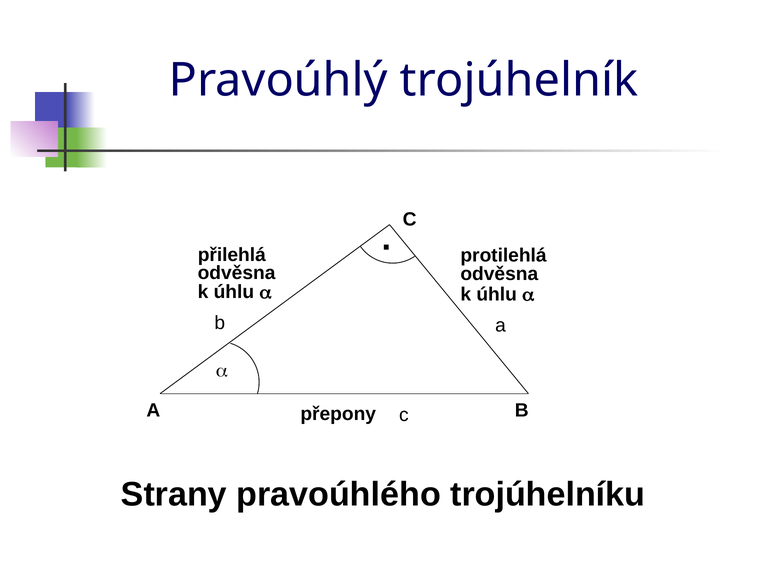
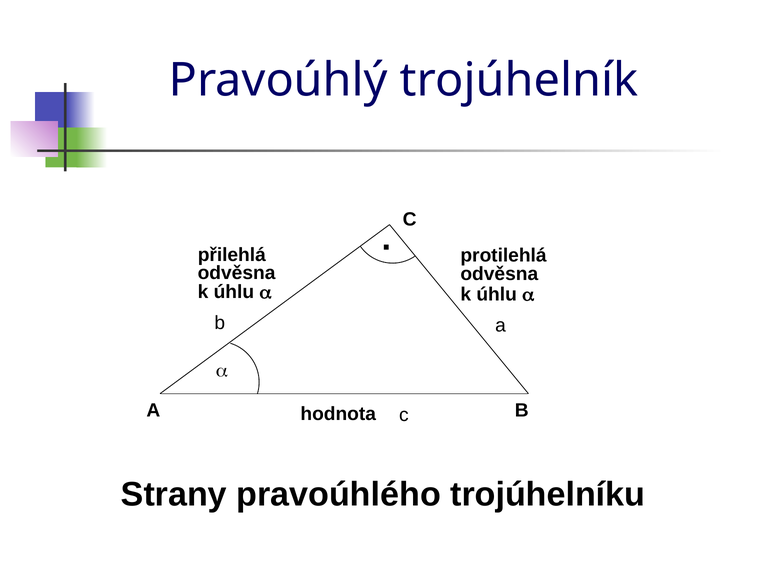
přepony: přepony -> hodnota (338, 414)
